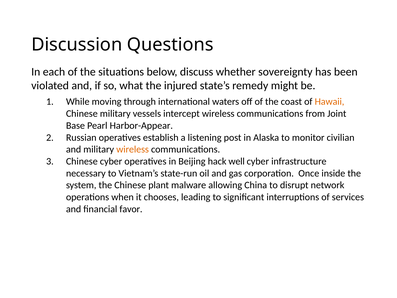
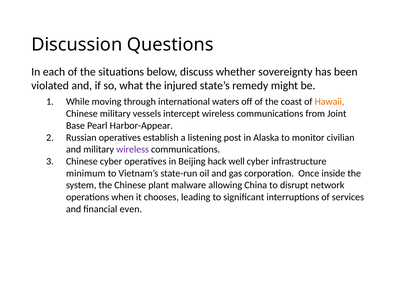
wireless colour: orange -> purple (133, 149)
necessary: necessary -> minimum (86, 173)
favor: favor -> even (131, 209)
